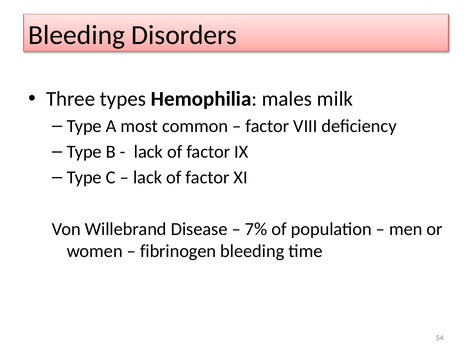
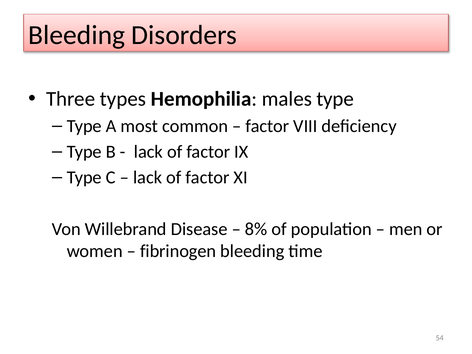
males milk: milk -> type (335, 99)
7%: 7% -> 8% (256, 229)
